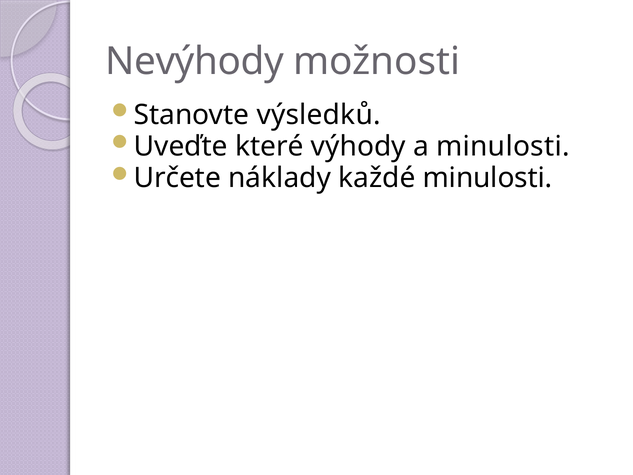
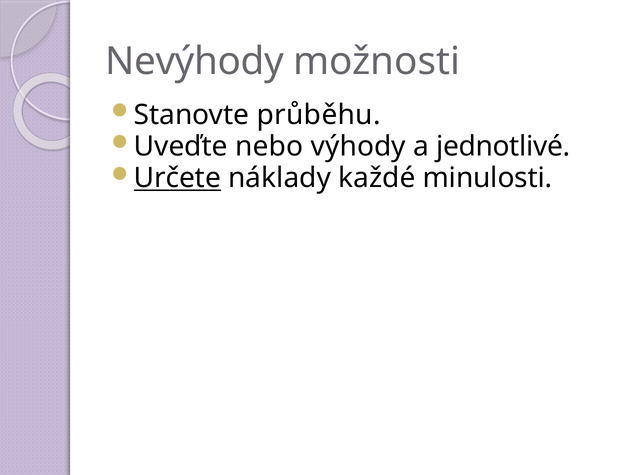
výsledků: výsledků -> průběhu (319, 115)
které: které -> nebo (269, 146)
a minulosti: minulosti -> jednotlivé (503, 146)
Určete underline: none -> present (177, 178)
